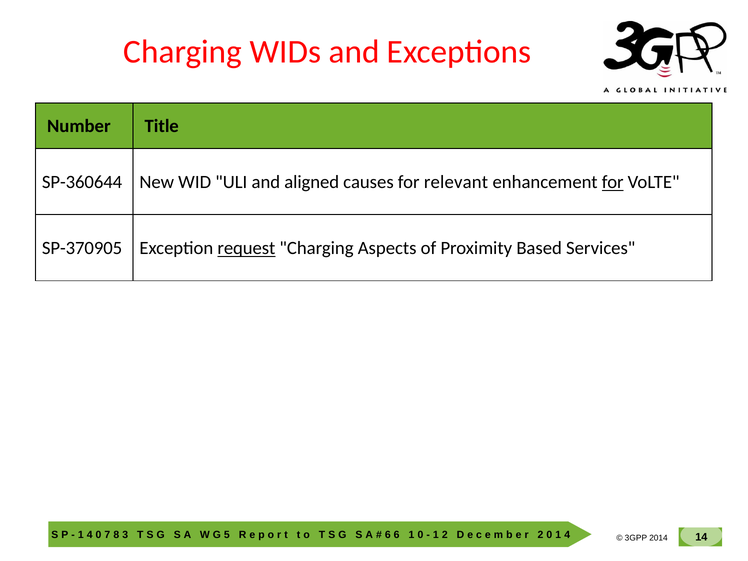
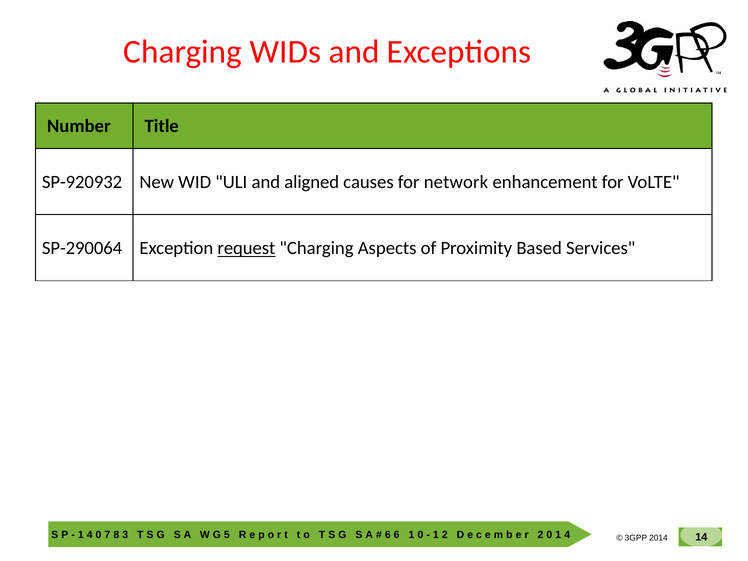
SP-360644: SP-360644 -> SP-920932 (82, 182)
relevant: relevant -> network (456, 182)
for underline: present -> none (613, 182)
SP-370905: SP-370905 -> SP-290064 (82, 248)
